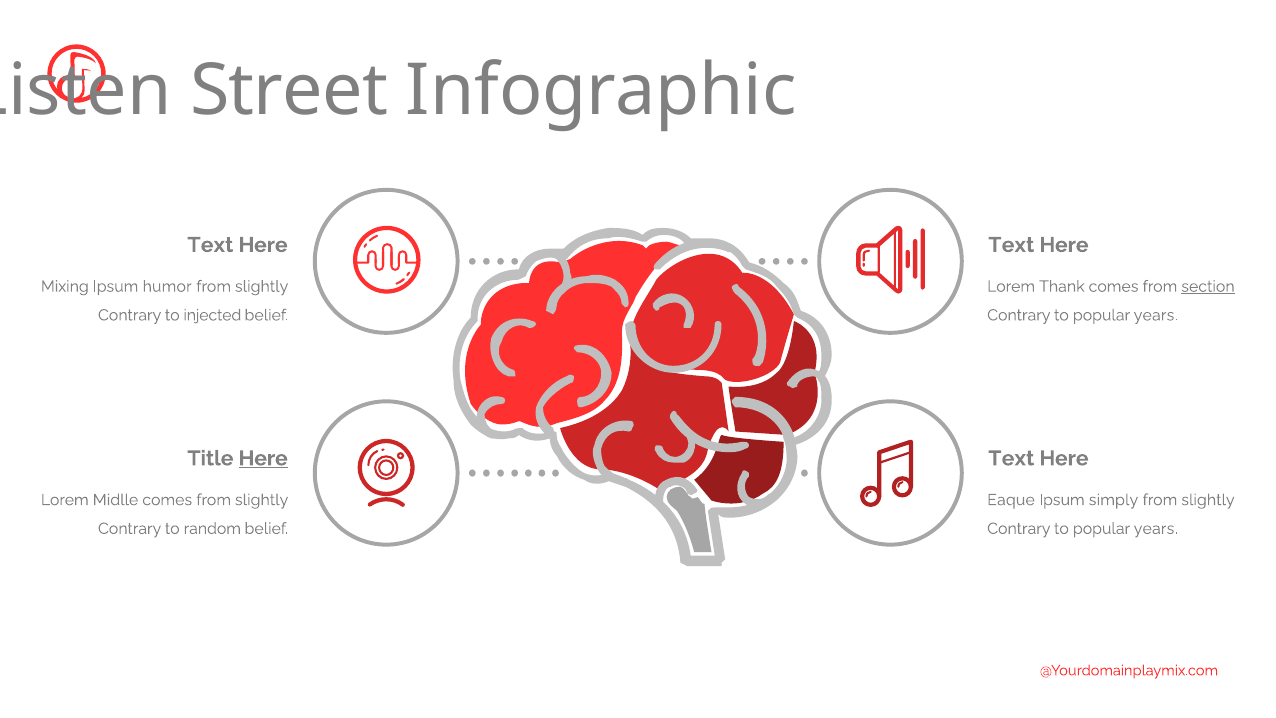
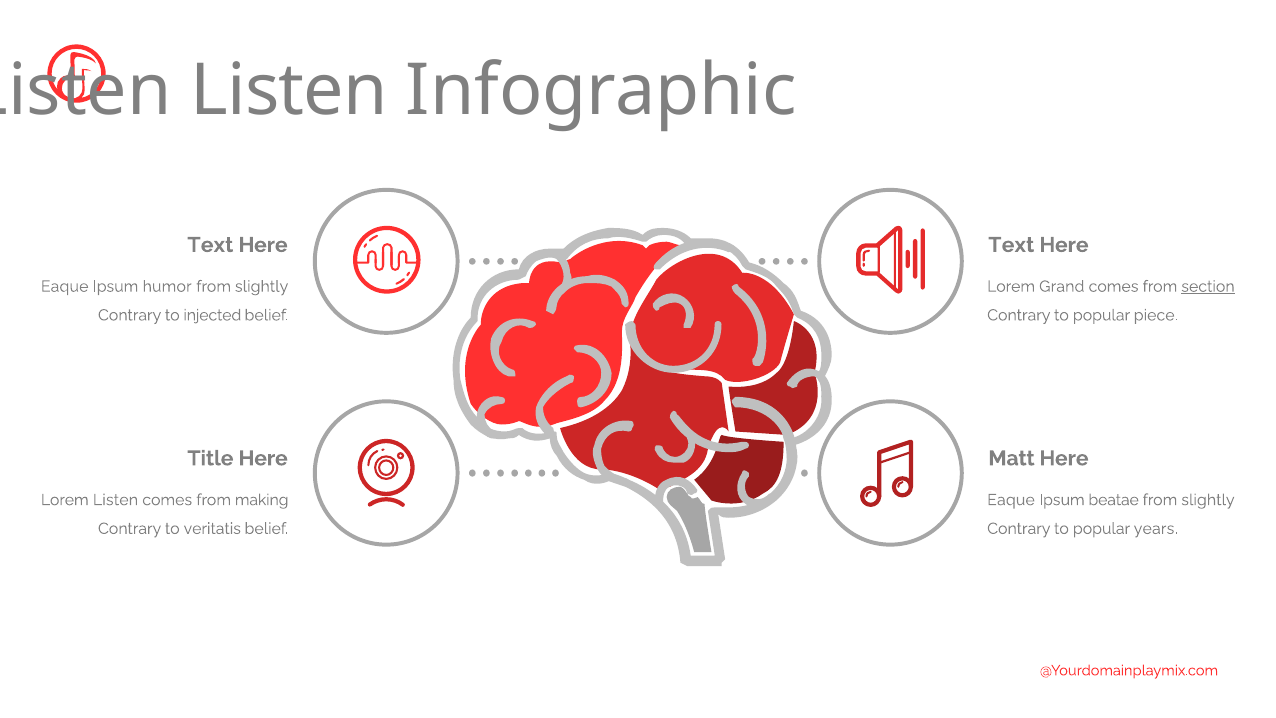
Street: Street -> Listen (289, 91)
Mixing: Mixing -> Eaque (65, 286)
Thank: Thank -> Grand (1062, 286)
years: years -> piece (1156, 315)
Here underline: present -> none (263, 458)
Text: Text -> Matt (1011, 458)
Lorem Midlle: Midlle -> Listen (115, 500)
comes from slightly: slightly -> making (262, 500)
simply: simply -> beatae (1114, 500)
random: random -> veritatis (212, 528)
